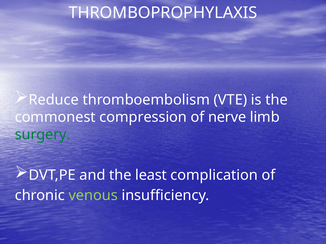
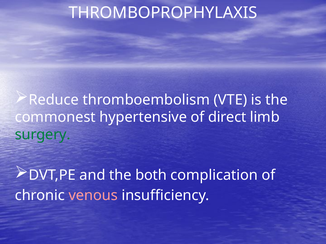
compression: compression -> hypertensive (143, 117)
nerve: nerve -> direct (227, 117)
least: least -> both (151, 175)
venous colour: light green -> pink (93, 196)
